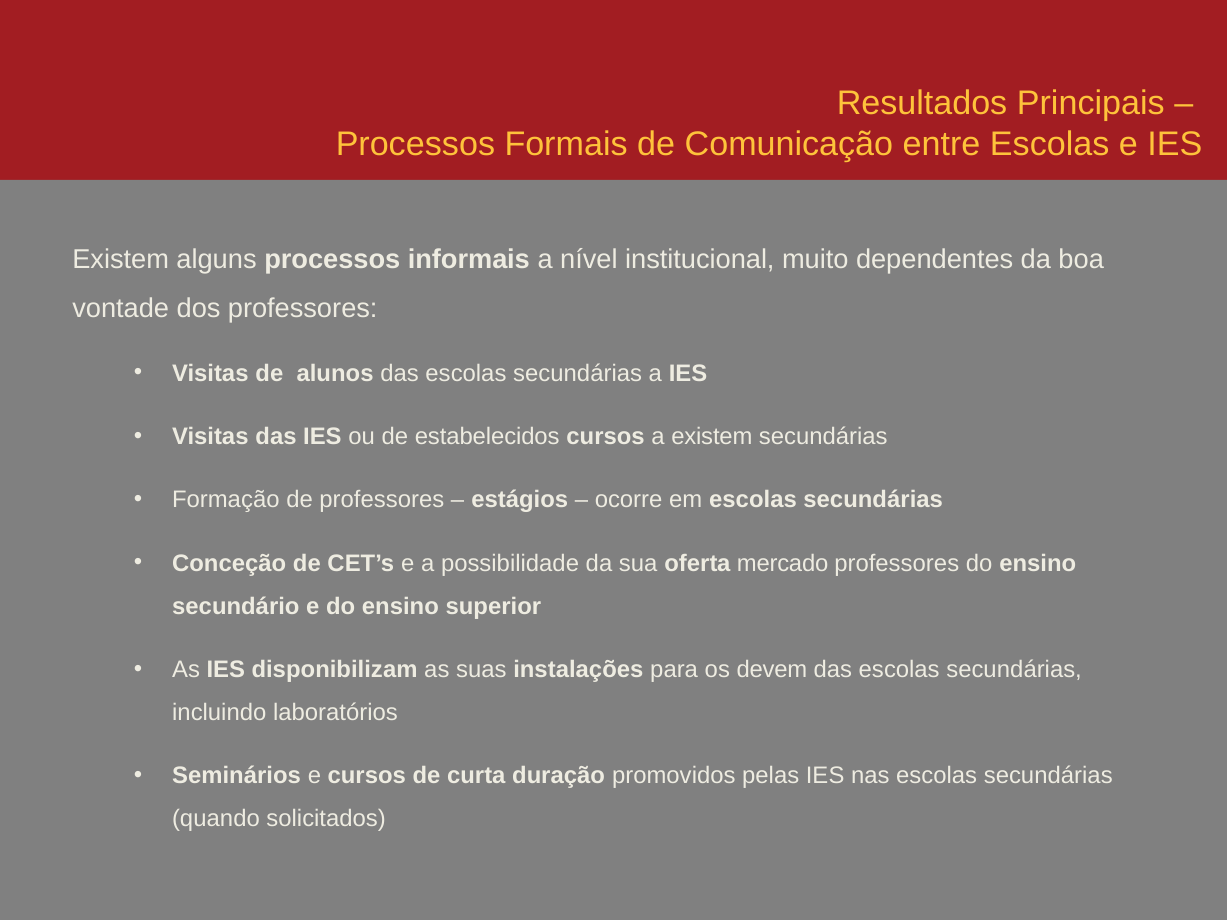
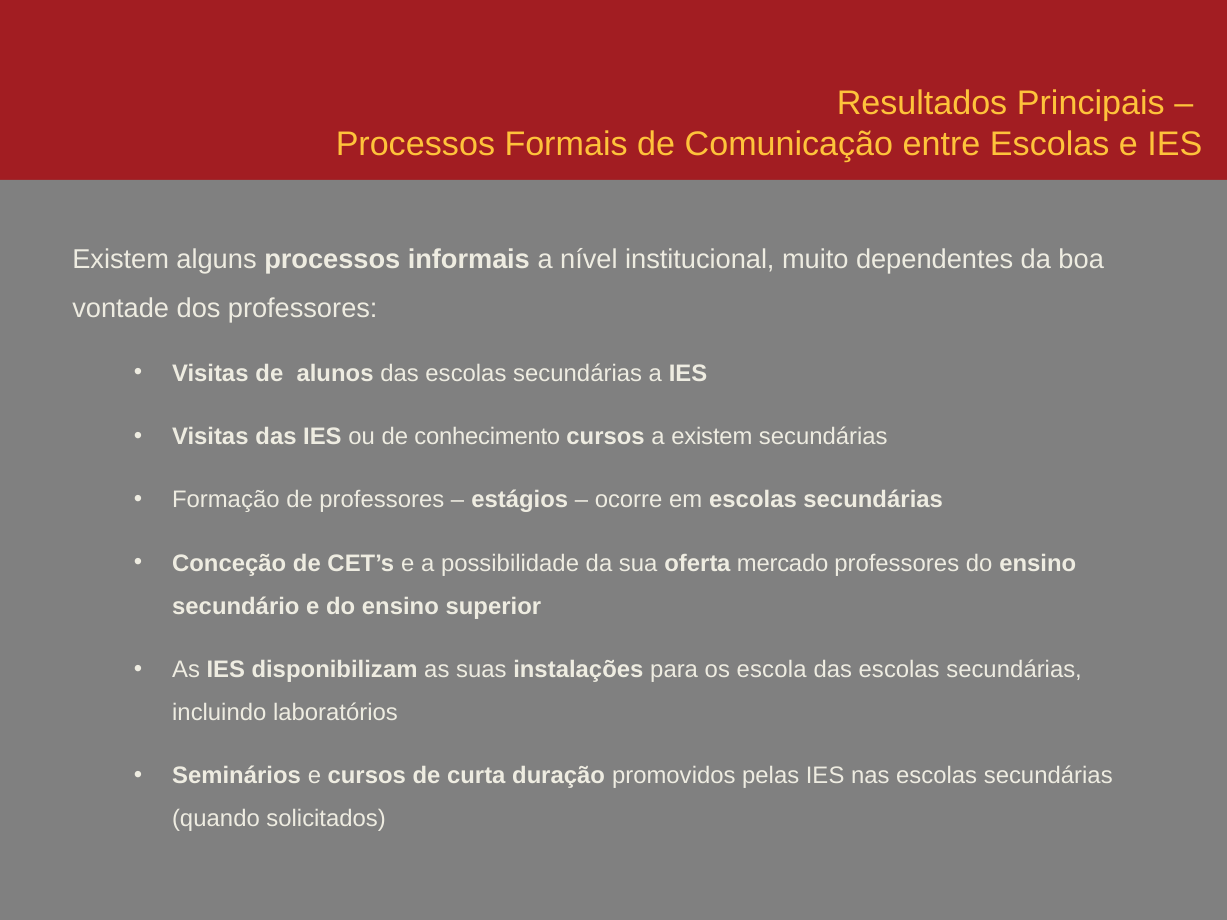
estabelecidos: estabelecidos -> conhecimento (487, 437)
devem: devem -> escola (772, 670)
